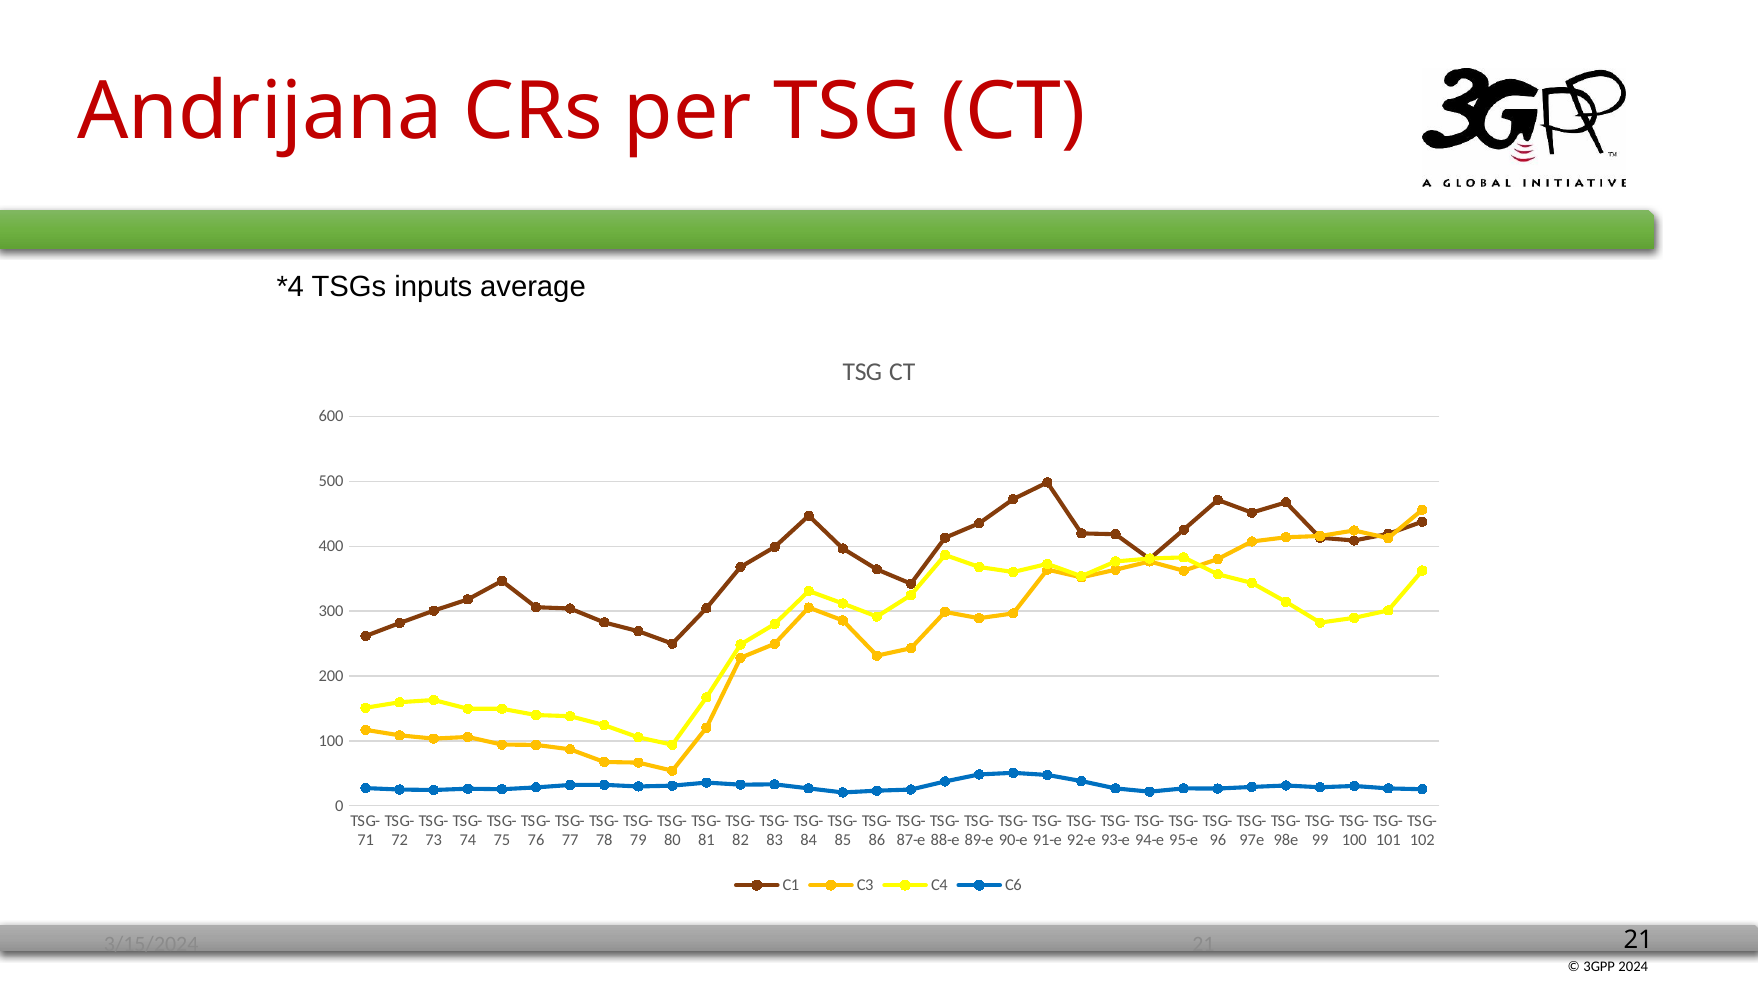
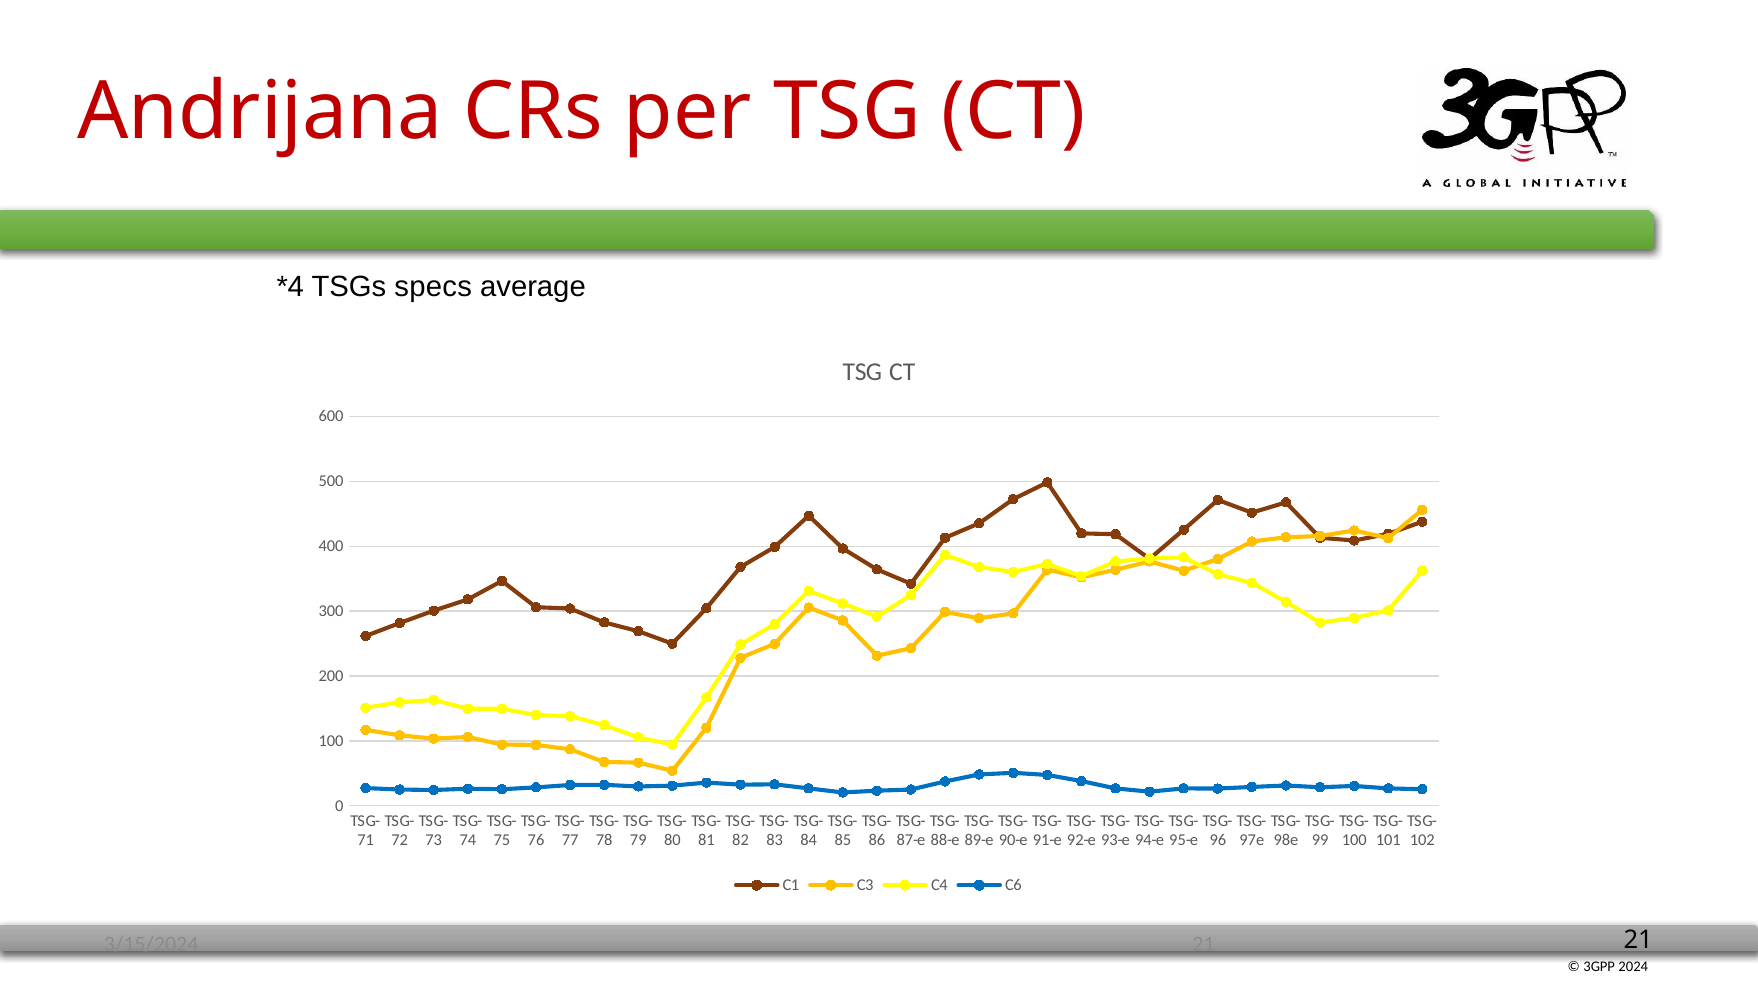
inputs: inputs -> specs (433, 287)
